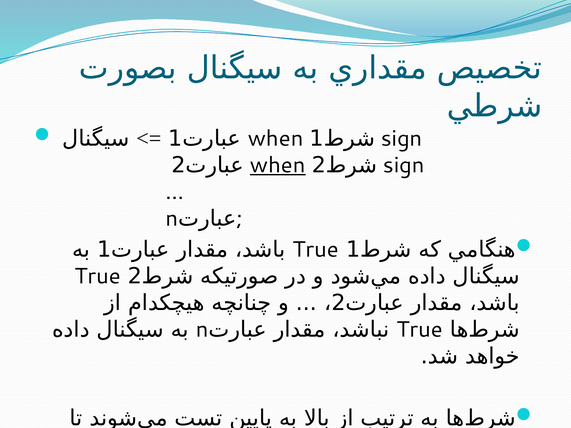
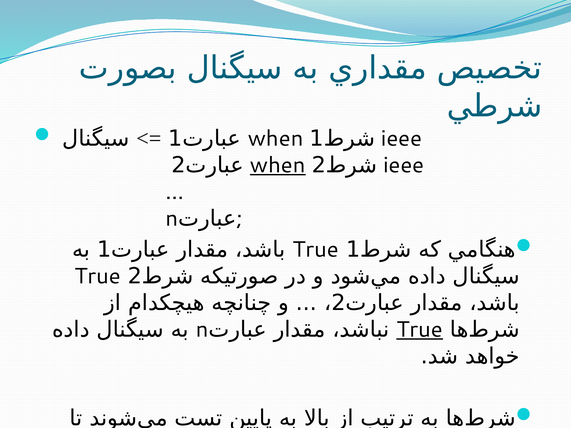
sign: sign -> ieee (402, 139)
sign: sign -> ieee (404, 165)
True underline: none -> present (420, 330)
